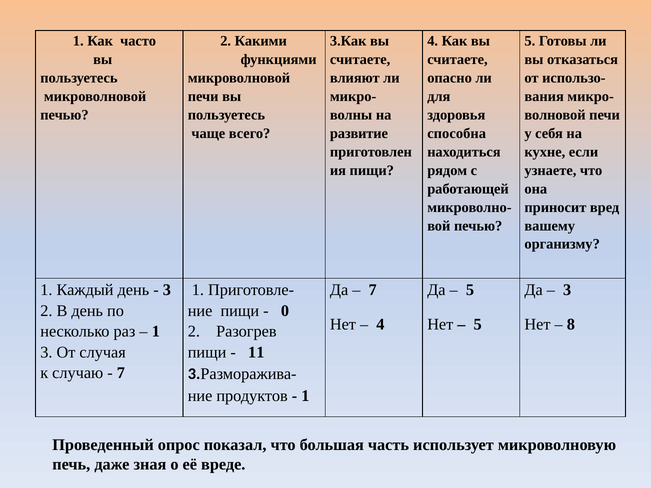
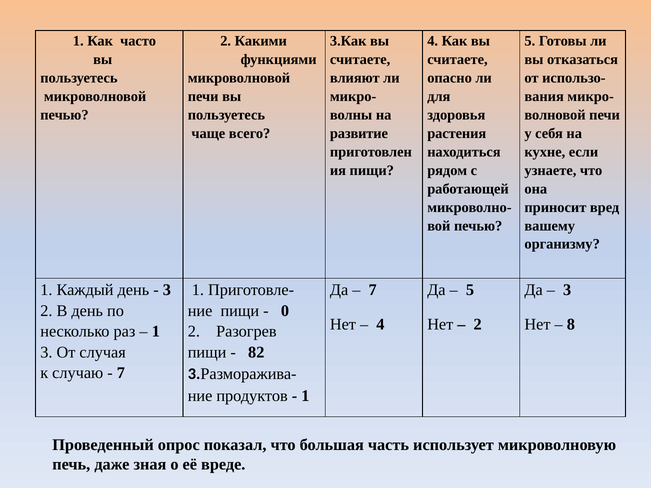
способна: способна -> растения (457, 133)
5: 5 -> 2 (478, 325)
11: 11 -> 82 (256, 352)
